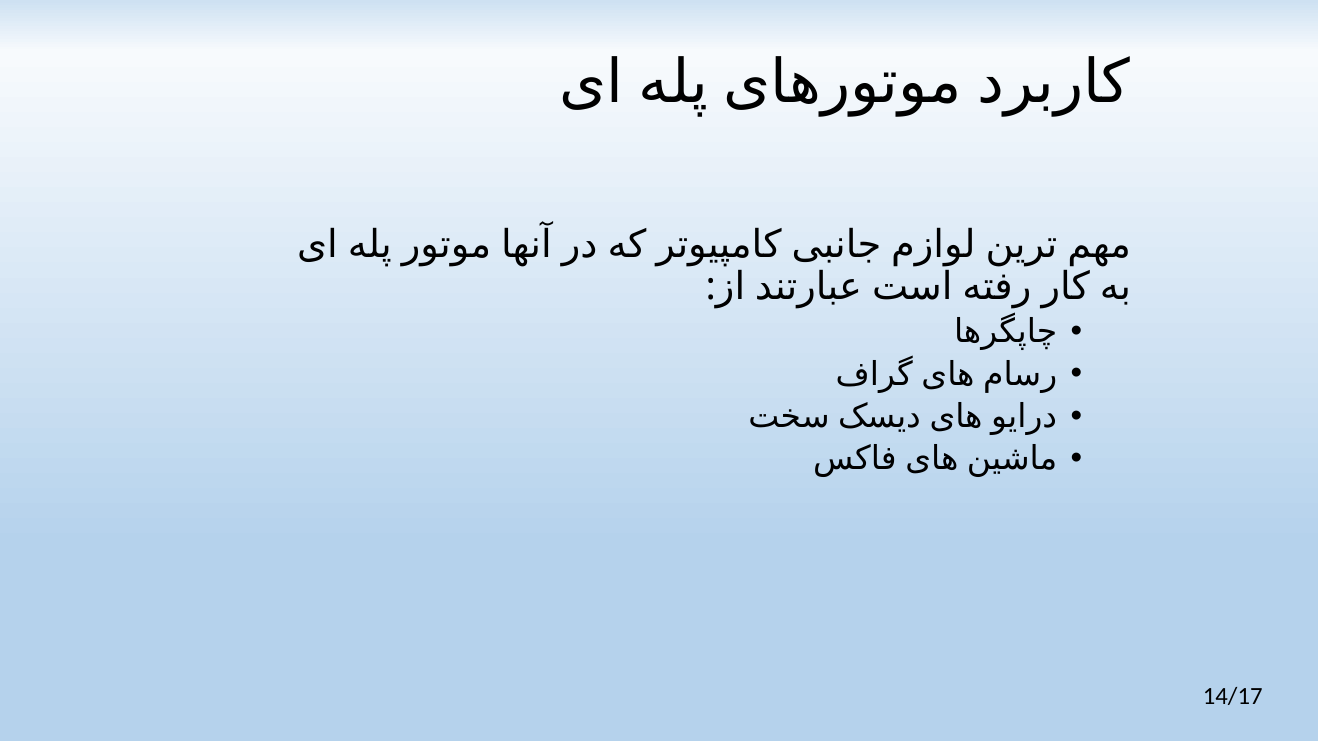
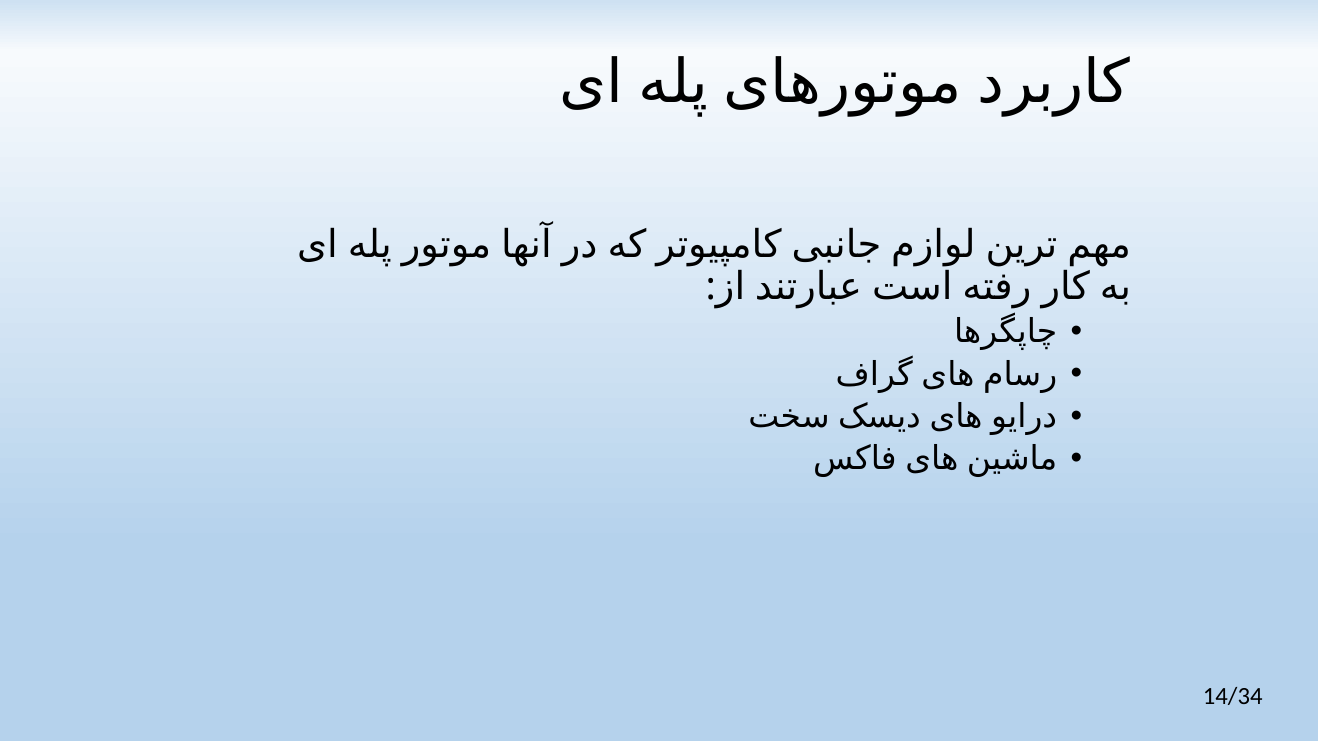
14/17: 14/17 -> 14/34 (1233, 697)
